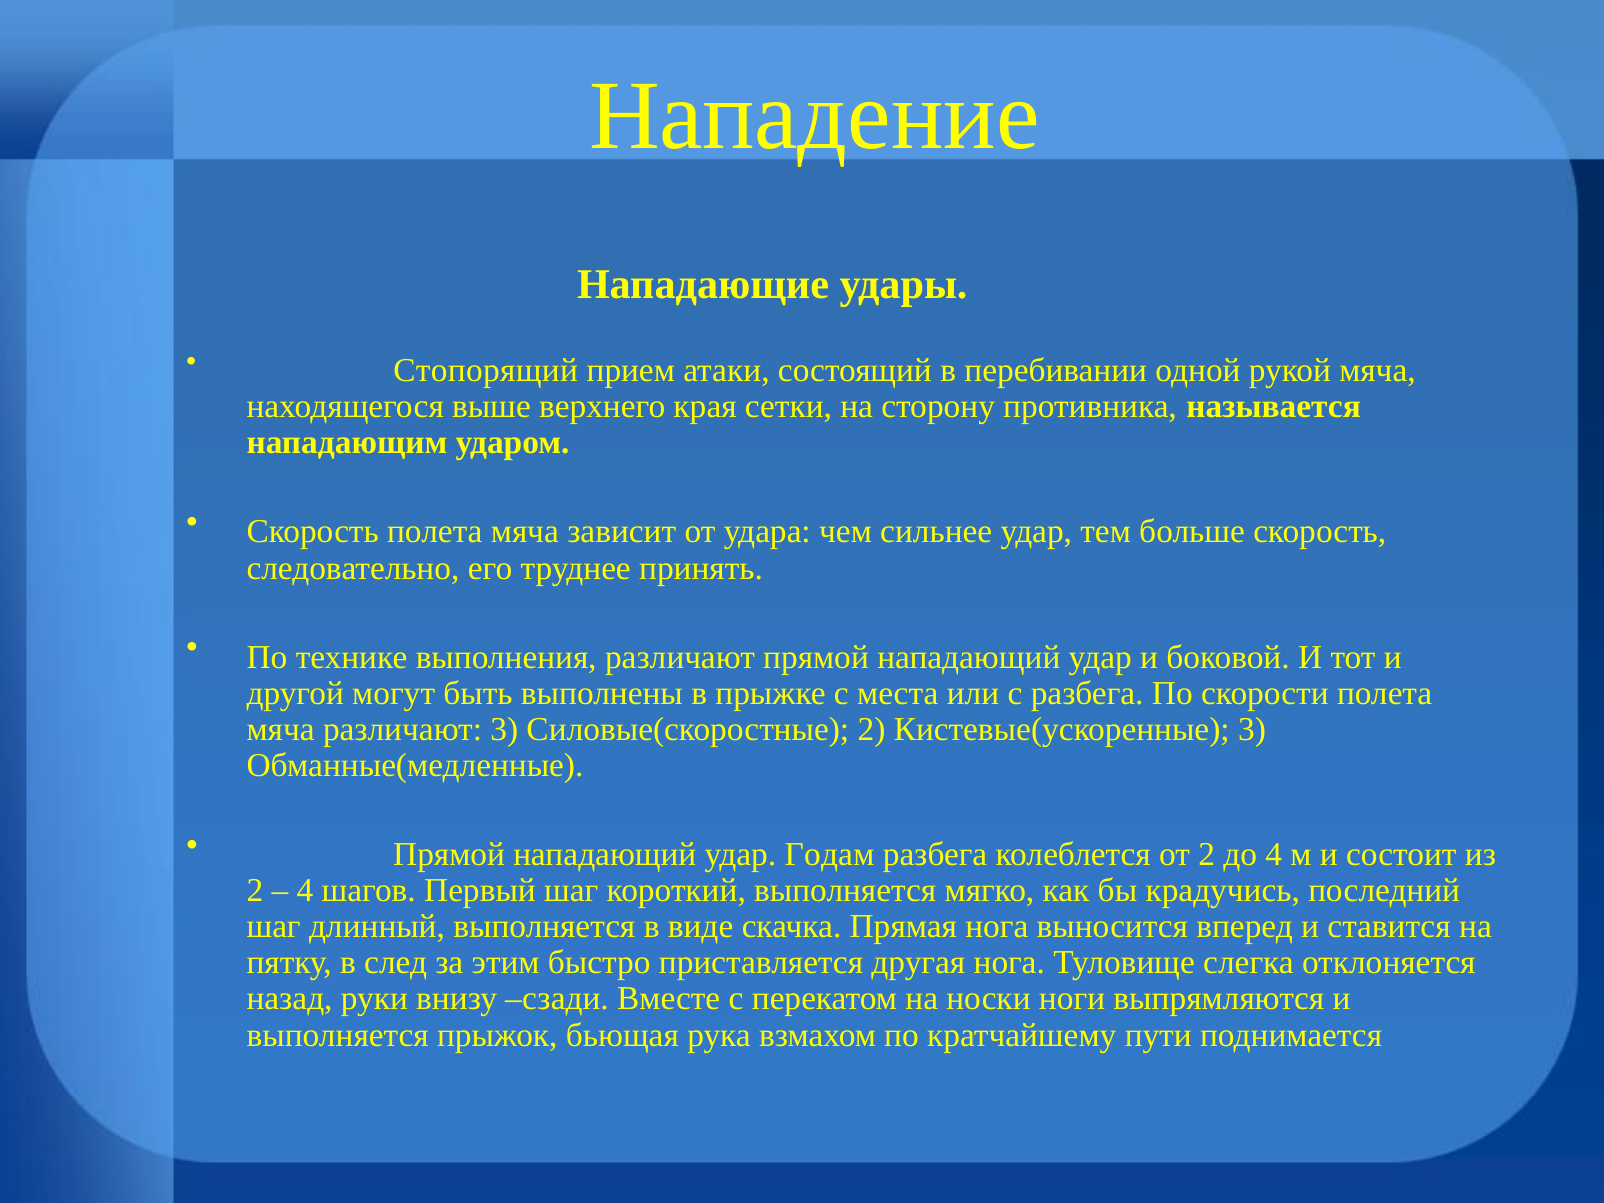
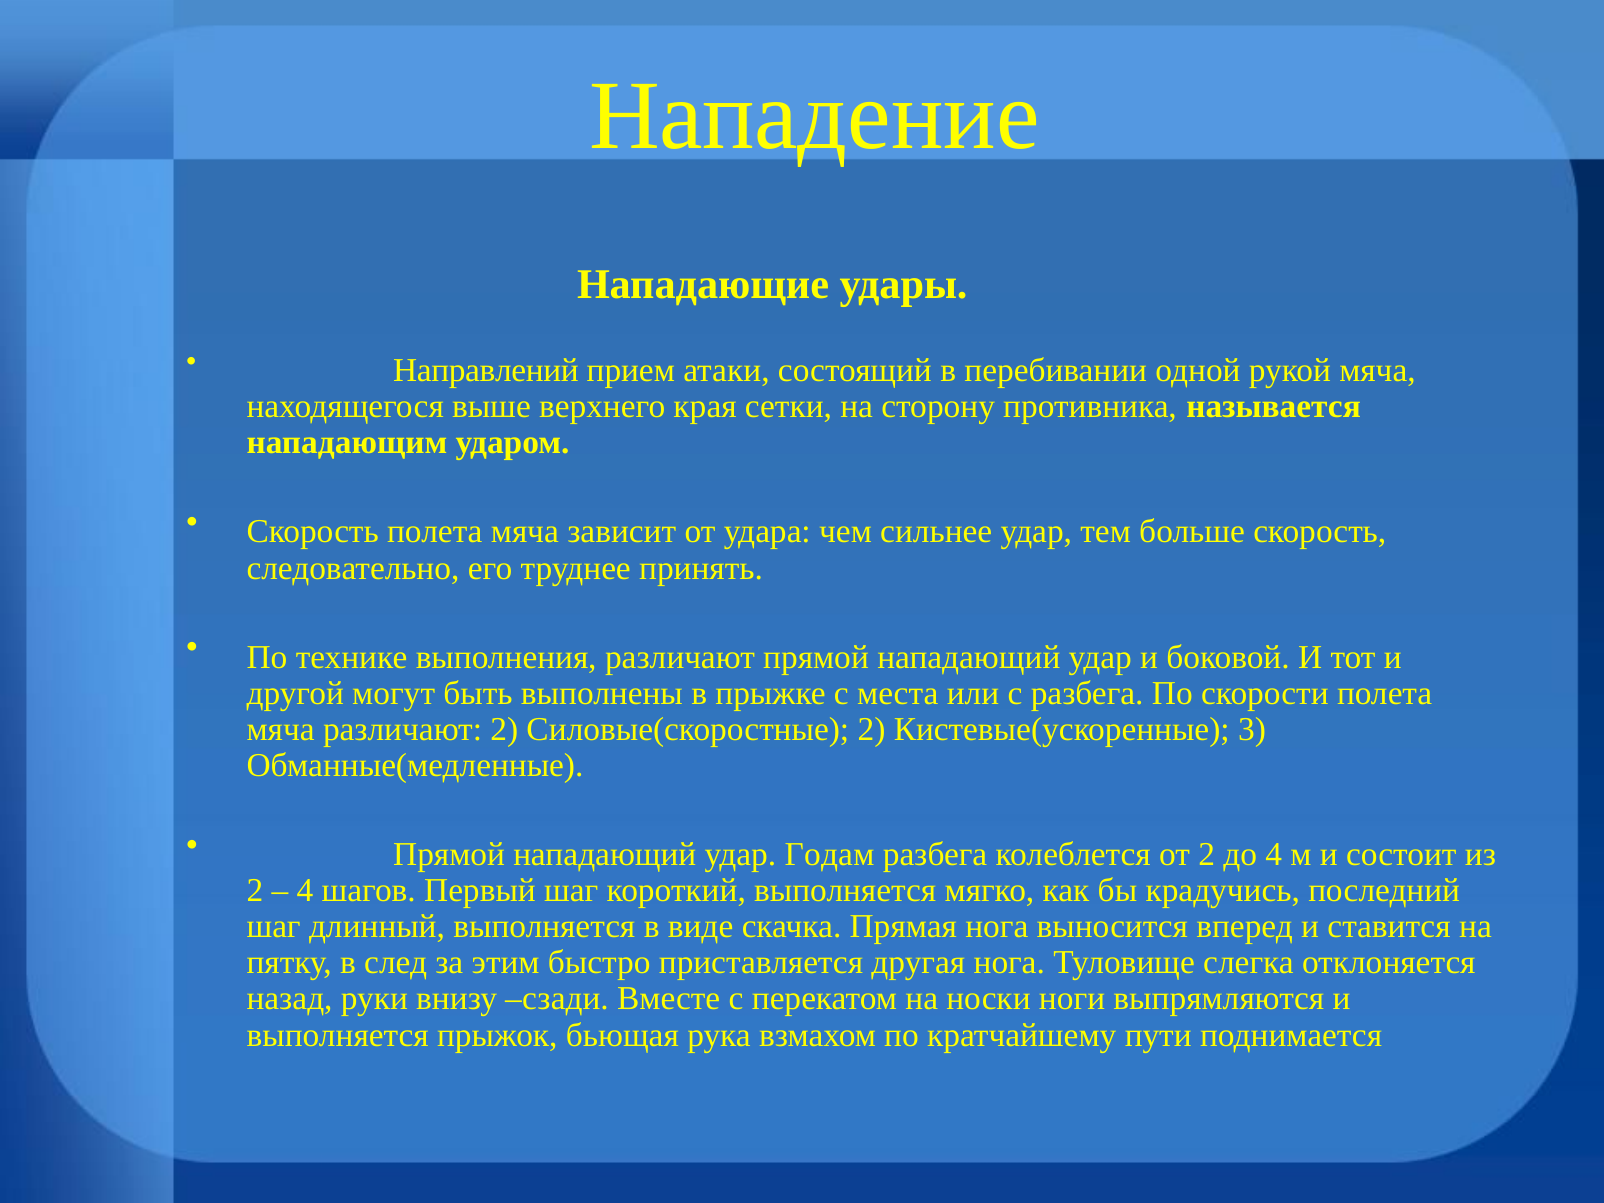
Стопорящий: Стопорящий -> Направлений (486, 371)
различают 3: 3 -> 2 (504, 729)
